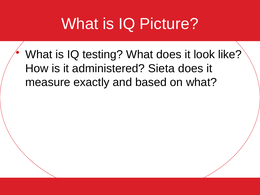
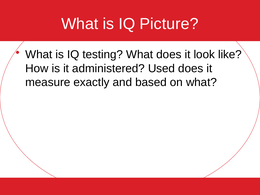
Sieta: Sieta -> Used (161, 68)
